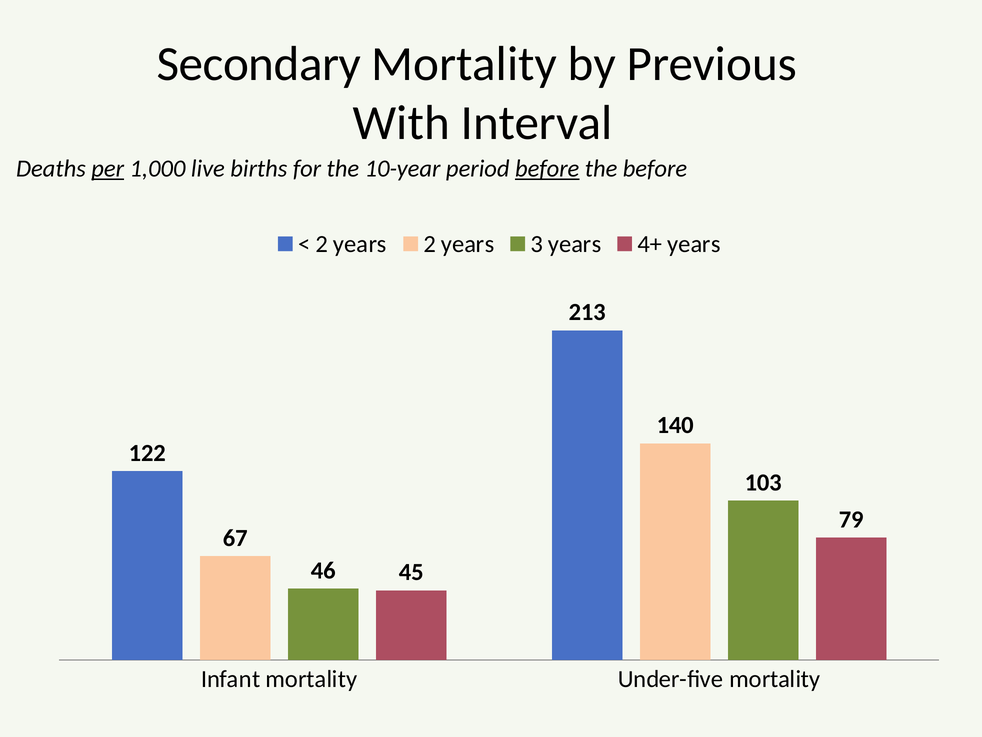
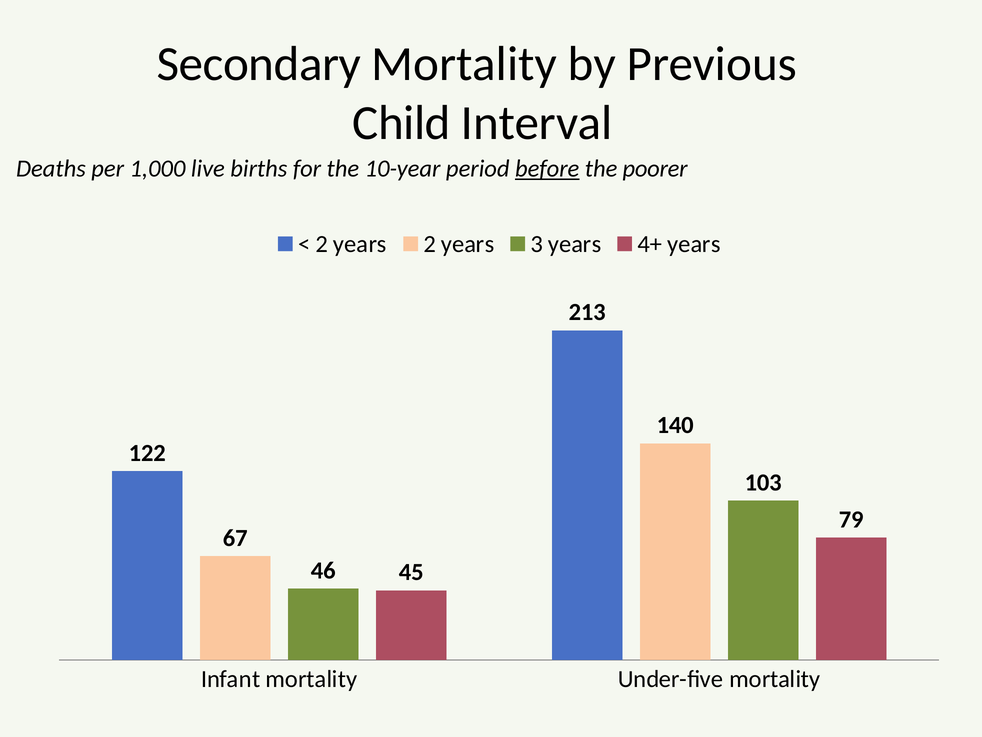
With: With -> Child (402, 123)
per underline: present -> none (108, 169)
the before: before -> poorer (655, 169)
